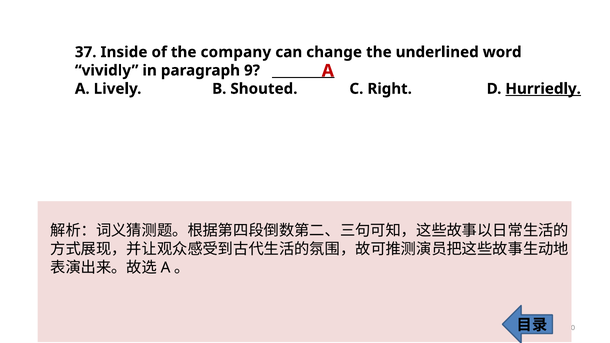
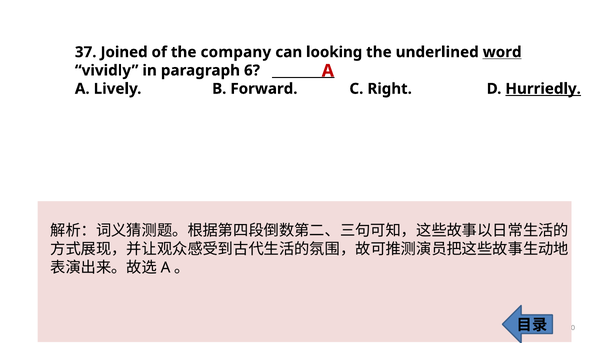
Inside: Inside -> Joined (124, 52)
change: change -> looking (334, 52)
word underline: none -> present (502, 52)
9: 9 -> 6 (252, 70)
Shouted: Shouted -> Forward (264, 89)
